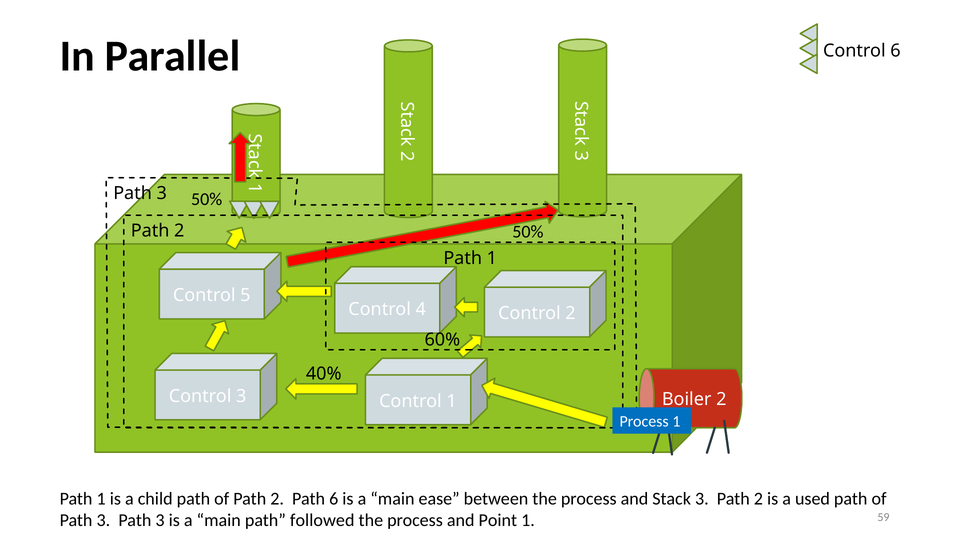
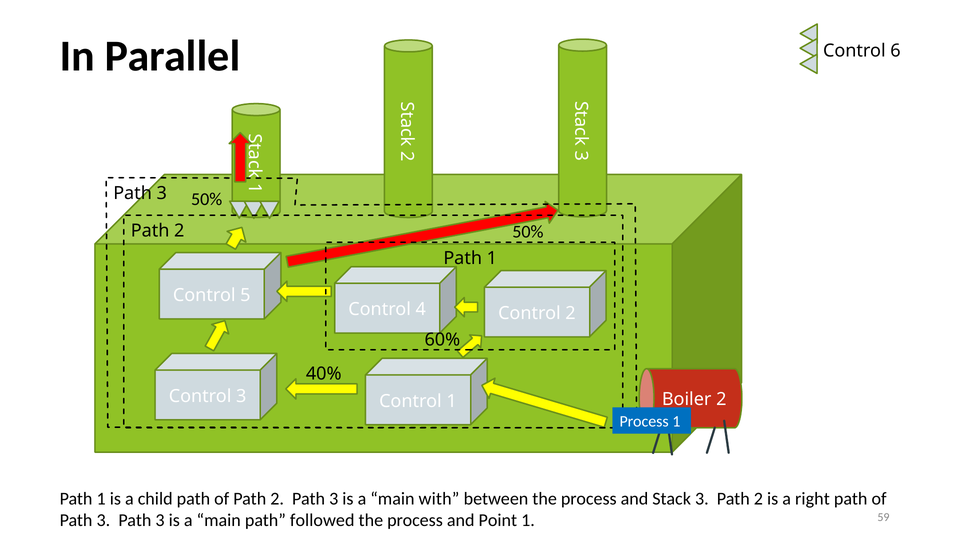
6: 6 -> 3 (334, 498)
ease: ease -> with (439, 498)
used: used -> right (812, 498)
